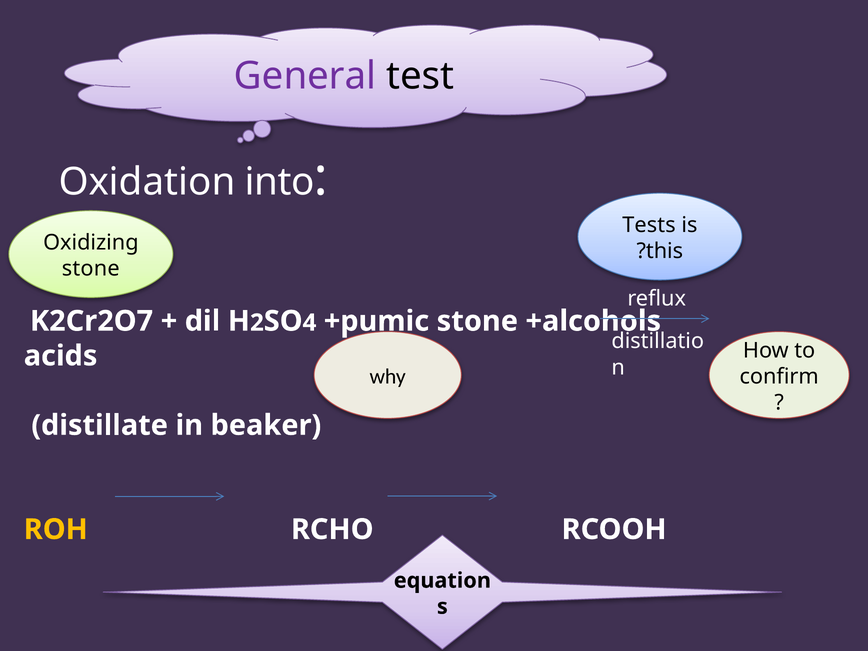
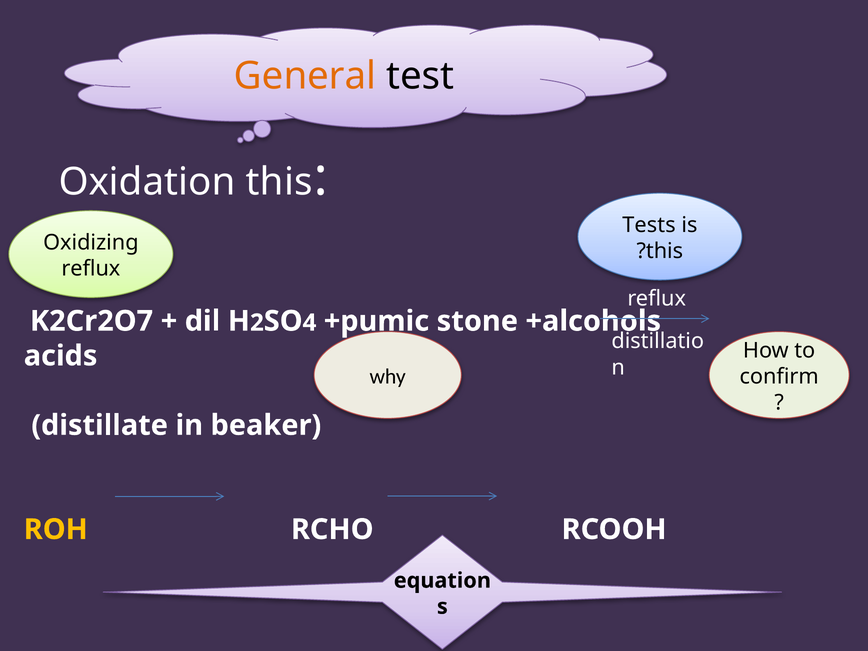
General colour: purple -> orange (305, 76)
Oxidation into: into -> this (279, 182)
stone: stone -> reflux (91, 269)
